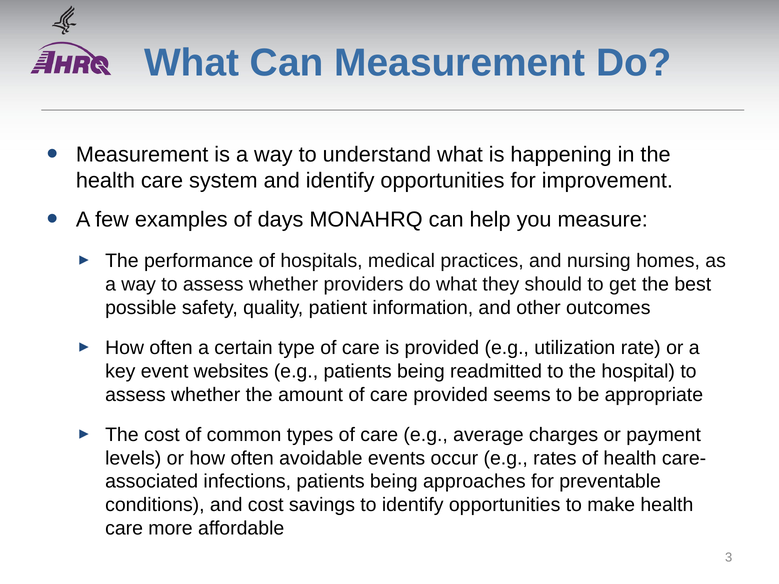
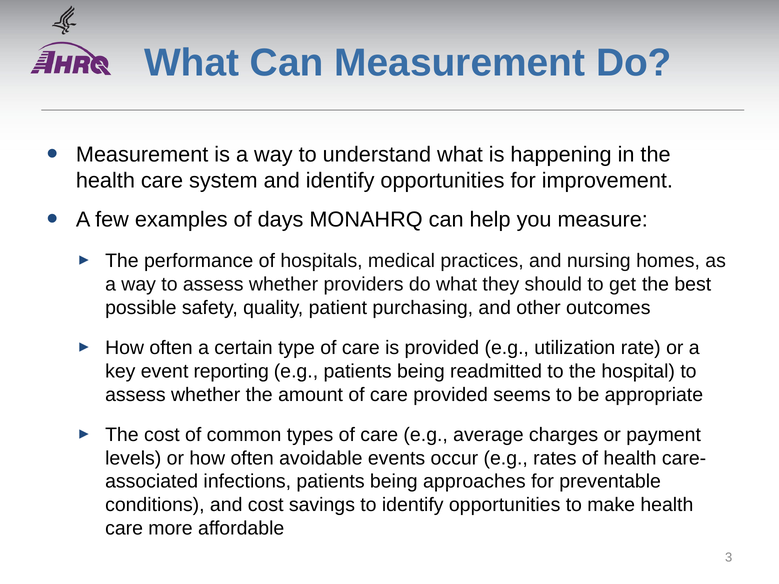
information: information -> purchasing (423, 308)
websites: websites -> reporting (231, 371)
